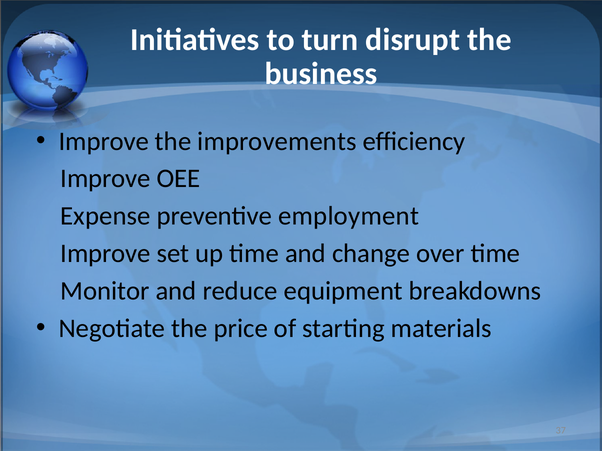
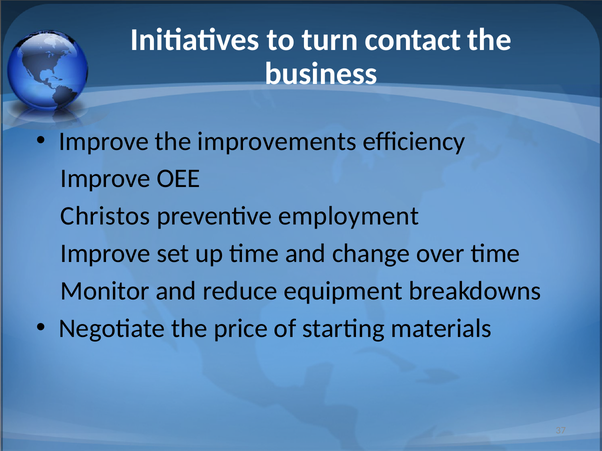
disrupt: disrupt -> contact (413, 40)
Expense: Expense -> Christos (105, 216)
